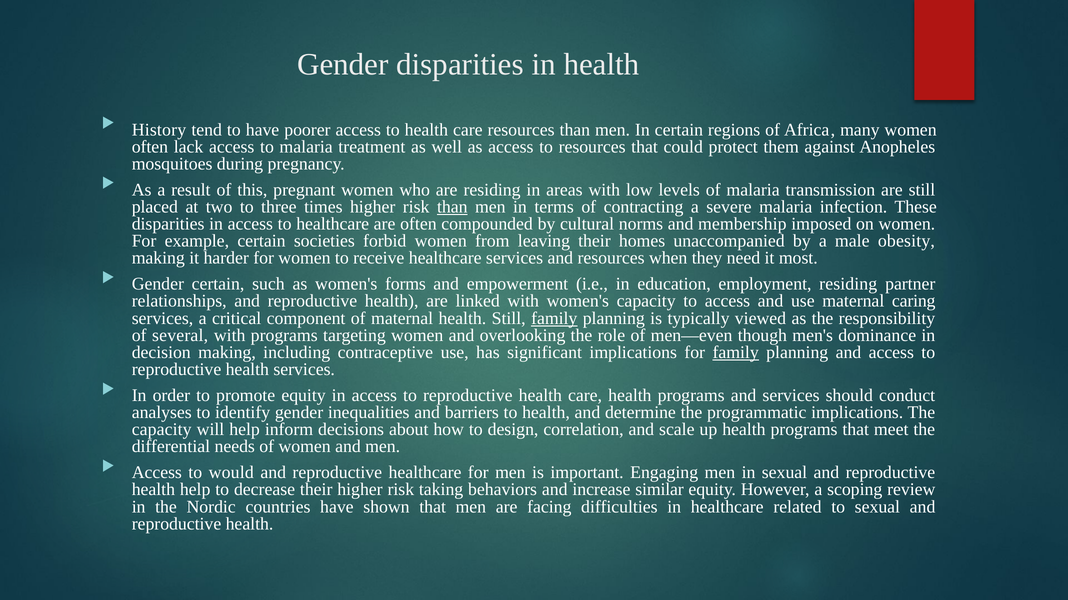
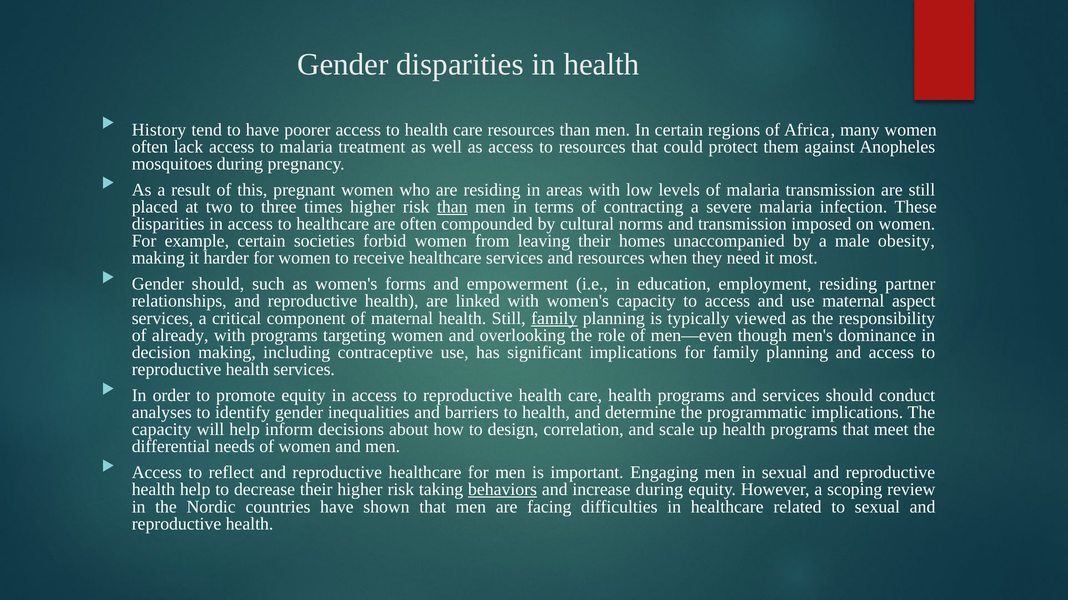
and membership: membership -> transmission (742, 224)
Gender certain: certain -> should (218, 284)
caring: caring -> aspect (914, 301)
several: several -> already (180, 336)
family underline: present -> none (736, 353)
would: would -> reflect (231, 473)
behaviors underline: none -> present (503, 490)
increase similar: similar -> during (659, 490)
